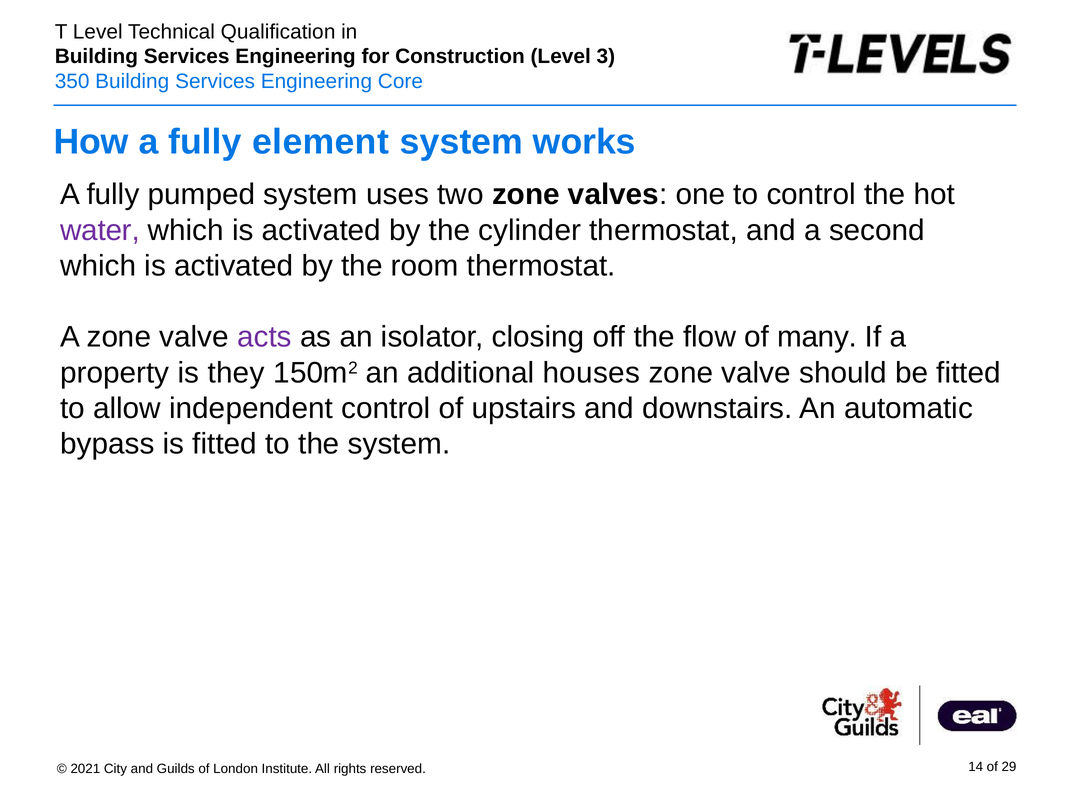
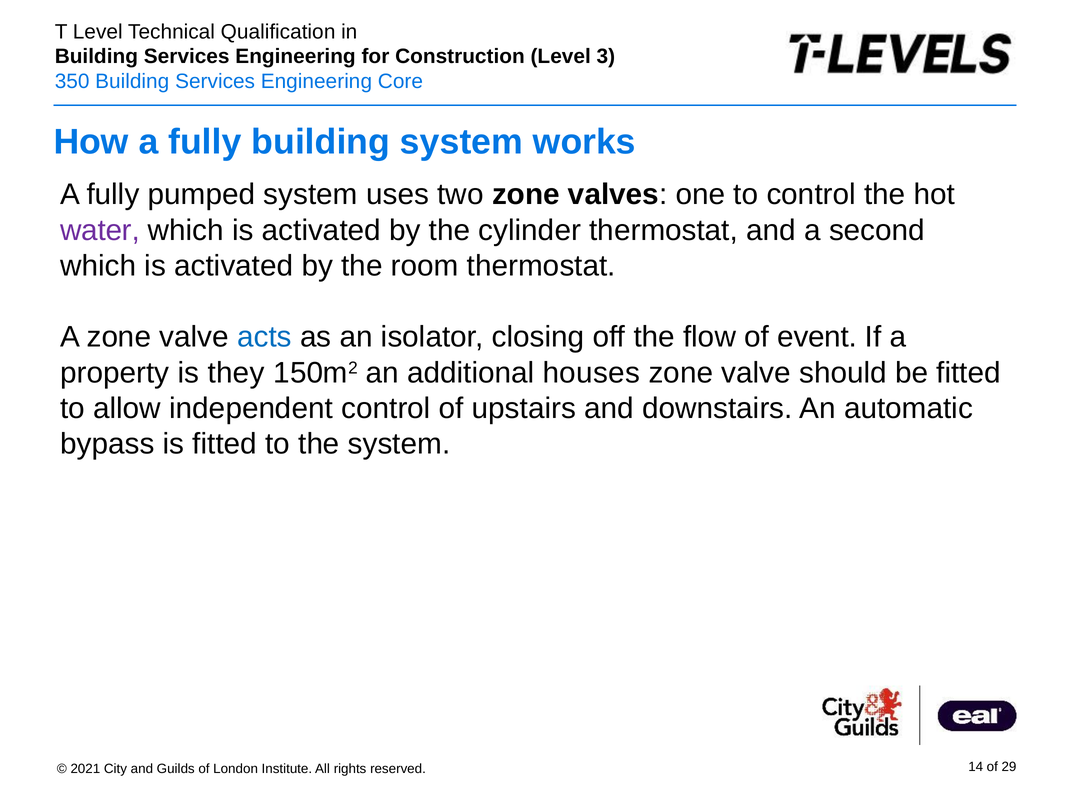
fully element: element -> building (321, 142)
acts colour: purple -> blue (264, 337)
many: many -> event (817, 337)
